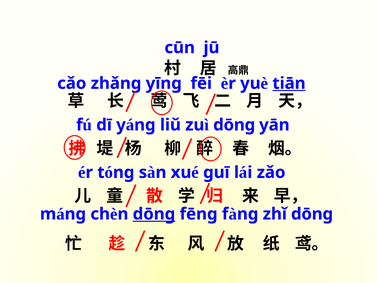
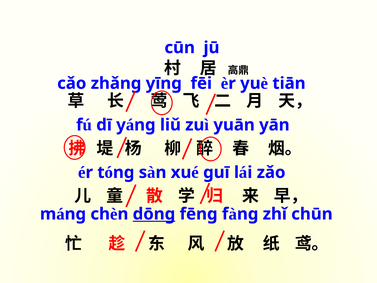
tiān underline: present -> none (289, 83)
dōng: dōng -> yuān (234, 125)
zhǐ dōng: dōng -> chūn (312, 214)
